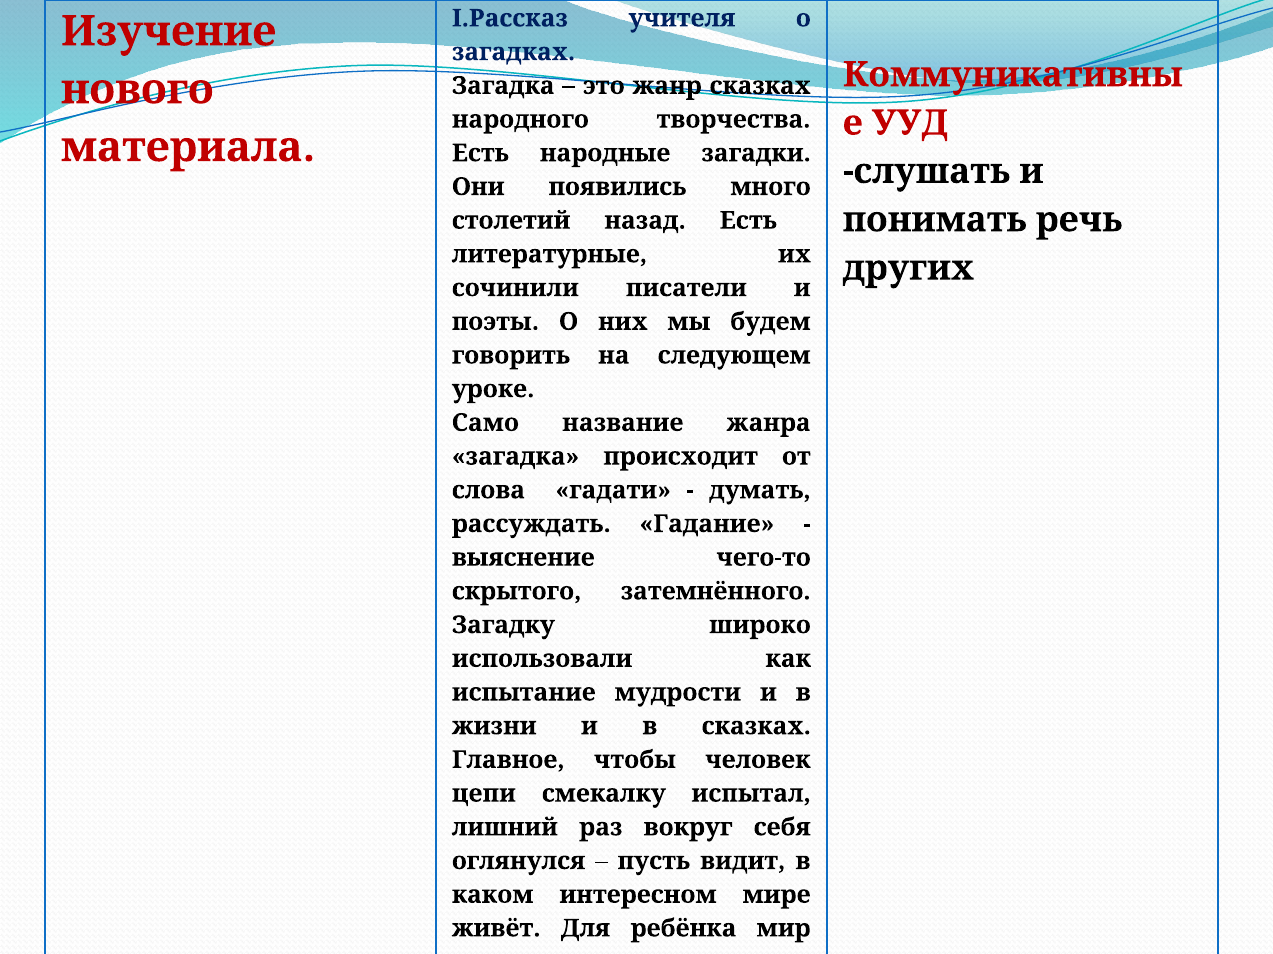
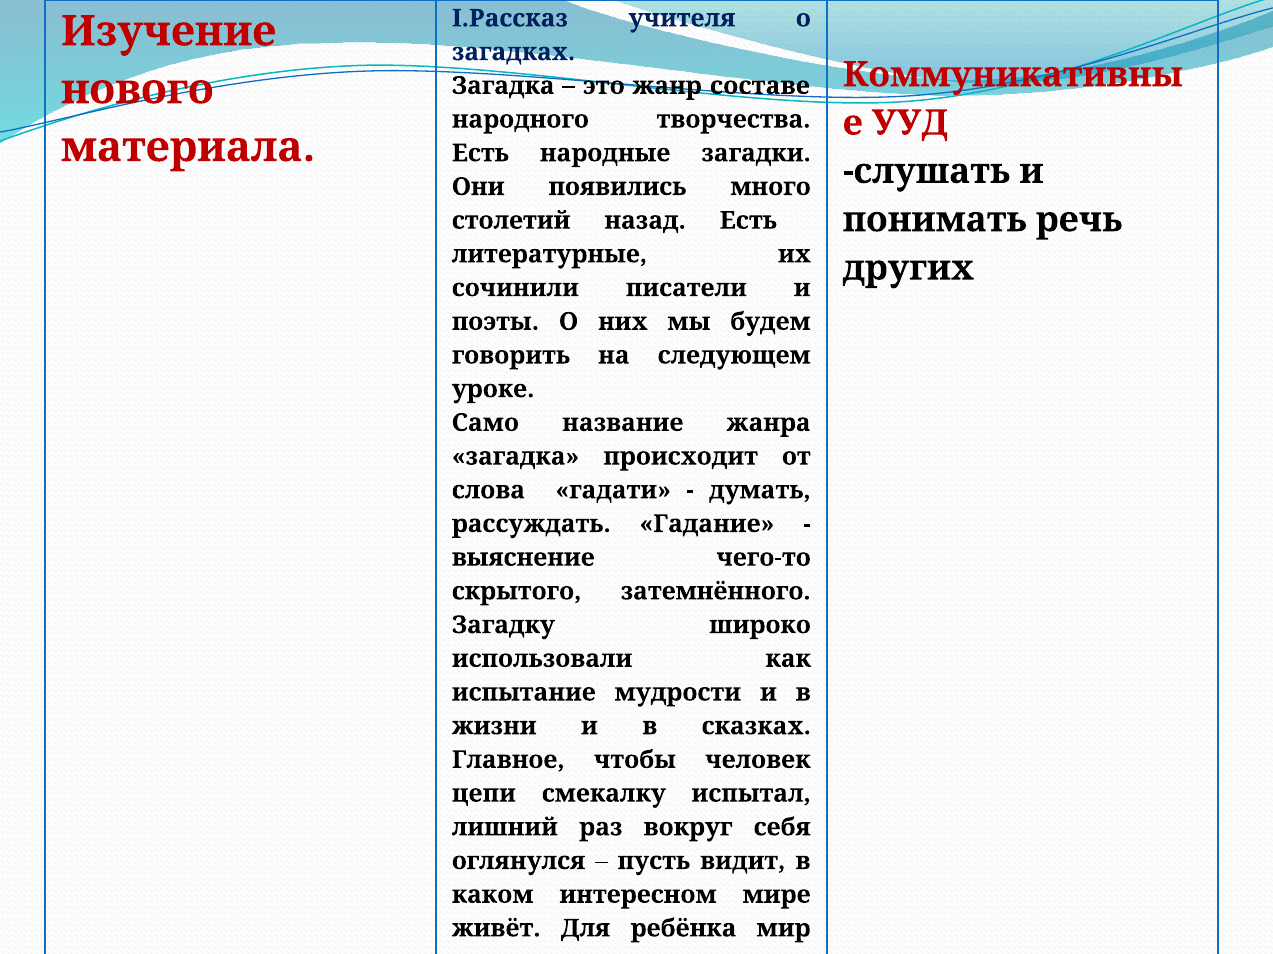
жанр сказках: сказках -> составе (760, 86)
